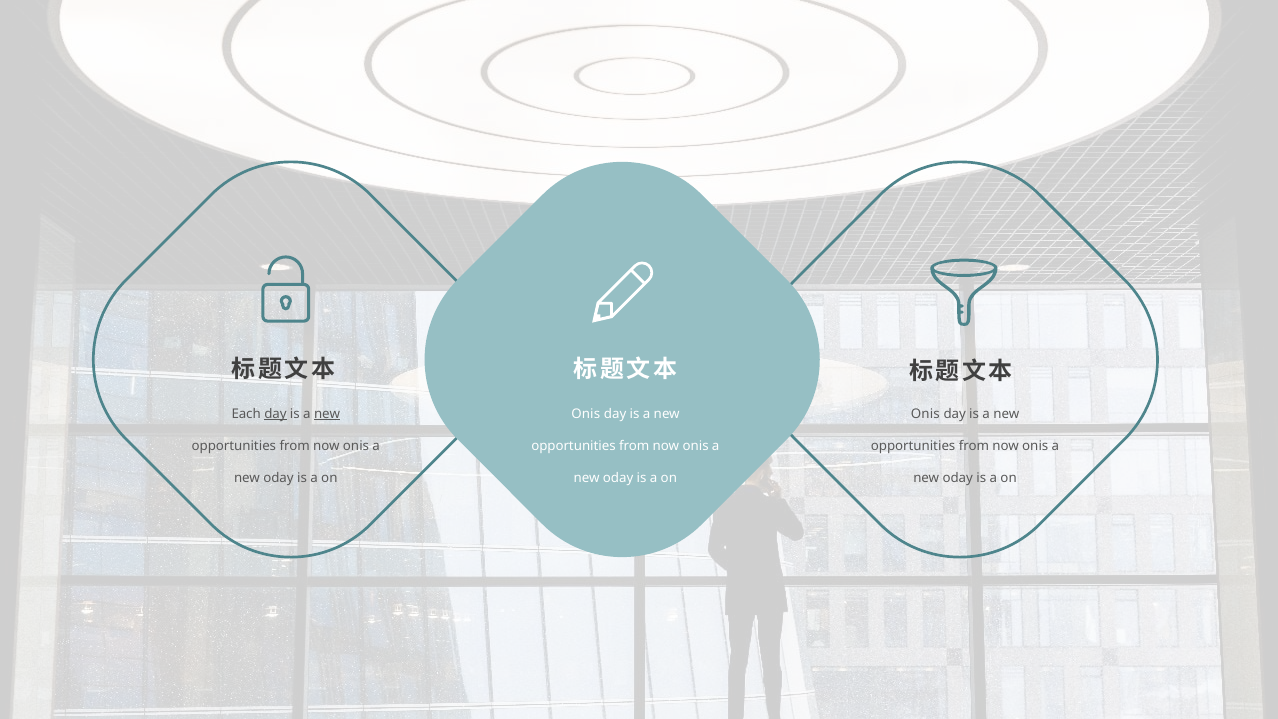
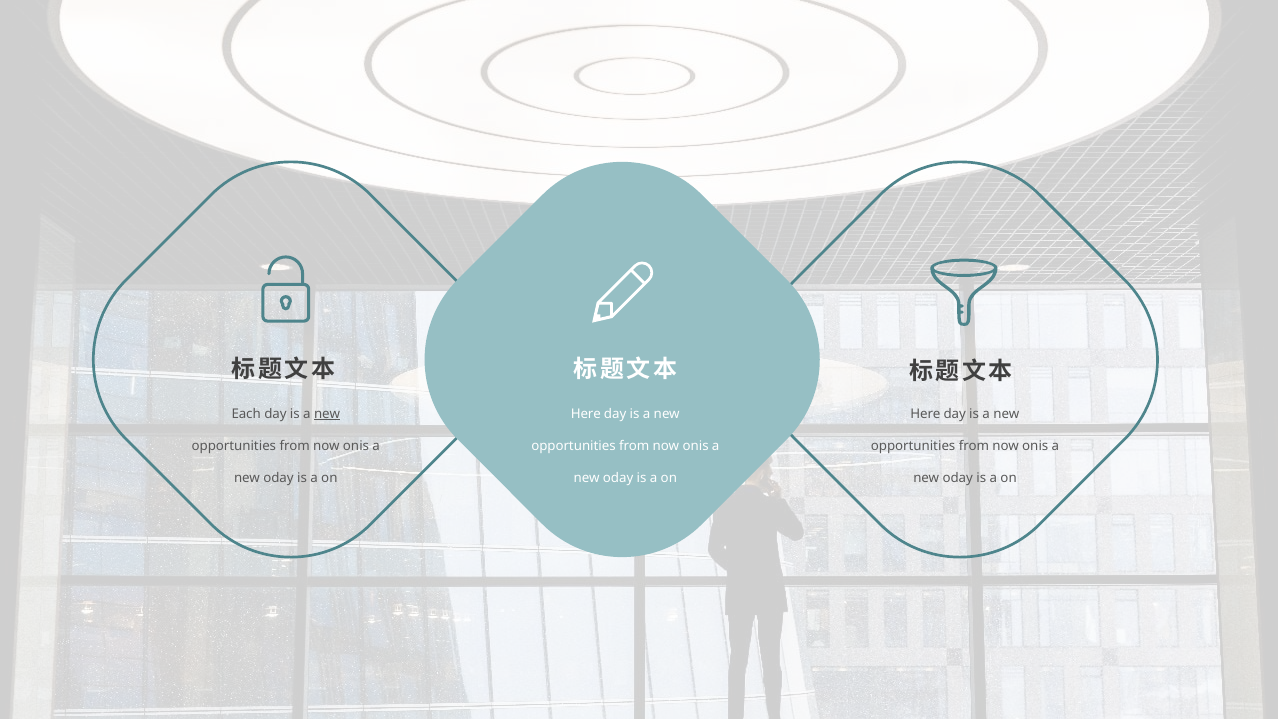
day underline: present -> none (275, 414)
Onis: Onis -> Here (586, 414)
Onis: Onis -> Here (925, 414)
